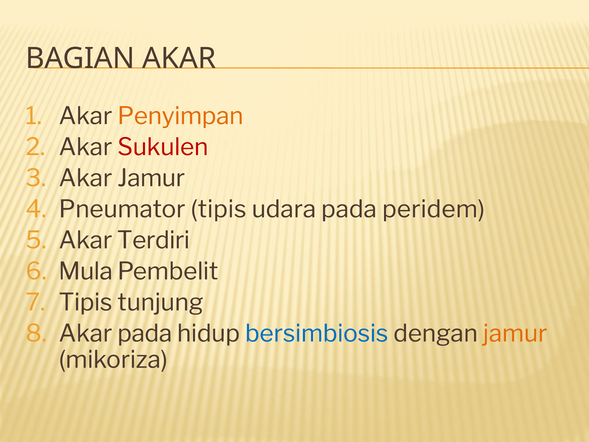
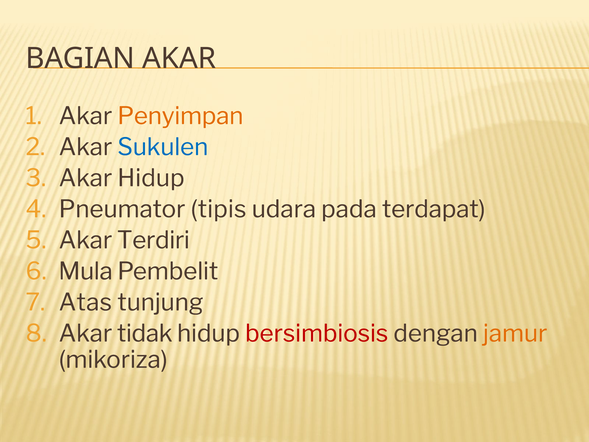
Sukulen colour: red -> blue (163, 147)
Akar Jamur: Jamur -> Hidup (151, 178)
peridem: peridem -> terdapat (434, 209)
Tipis: Tipis -> Atas (85, 302)
Akar pada: pada -> tidak (145, 333)
bersimbiosis colour: blue -> red (317, 333)
